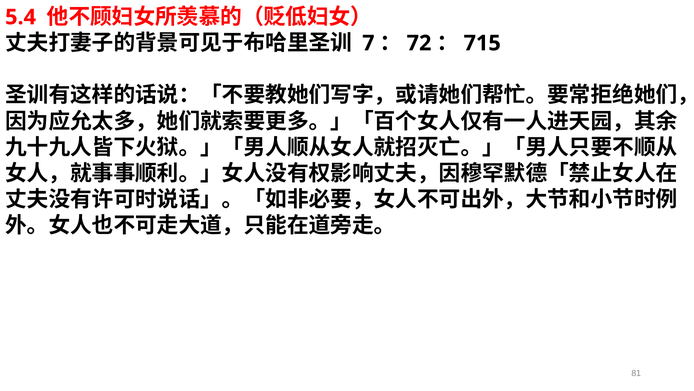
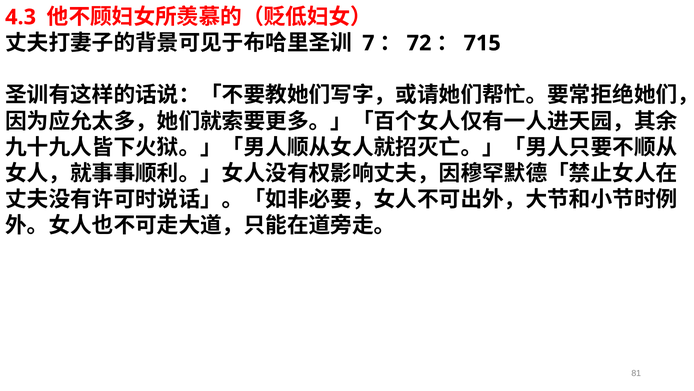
5.4: 5.4 -> 4.3 (21, 17)
